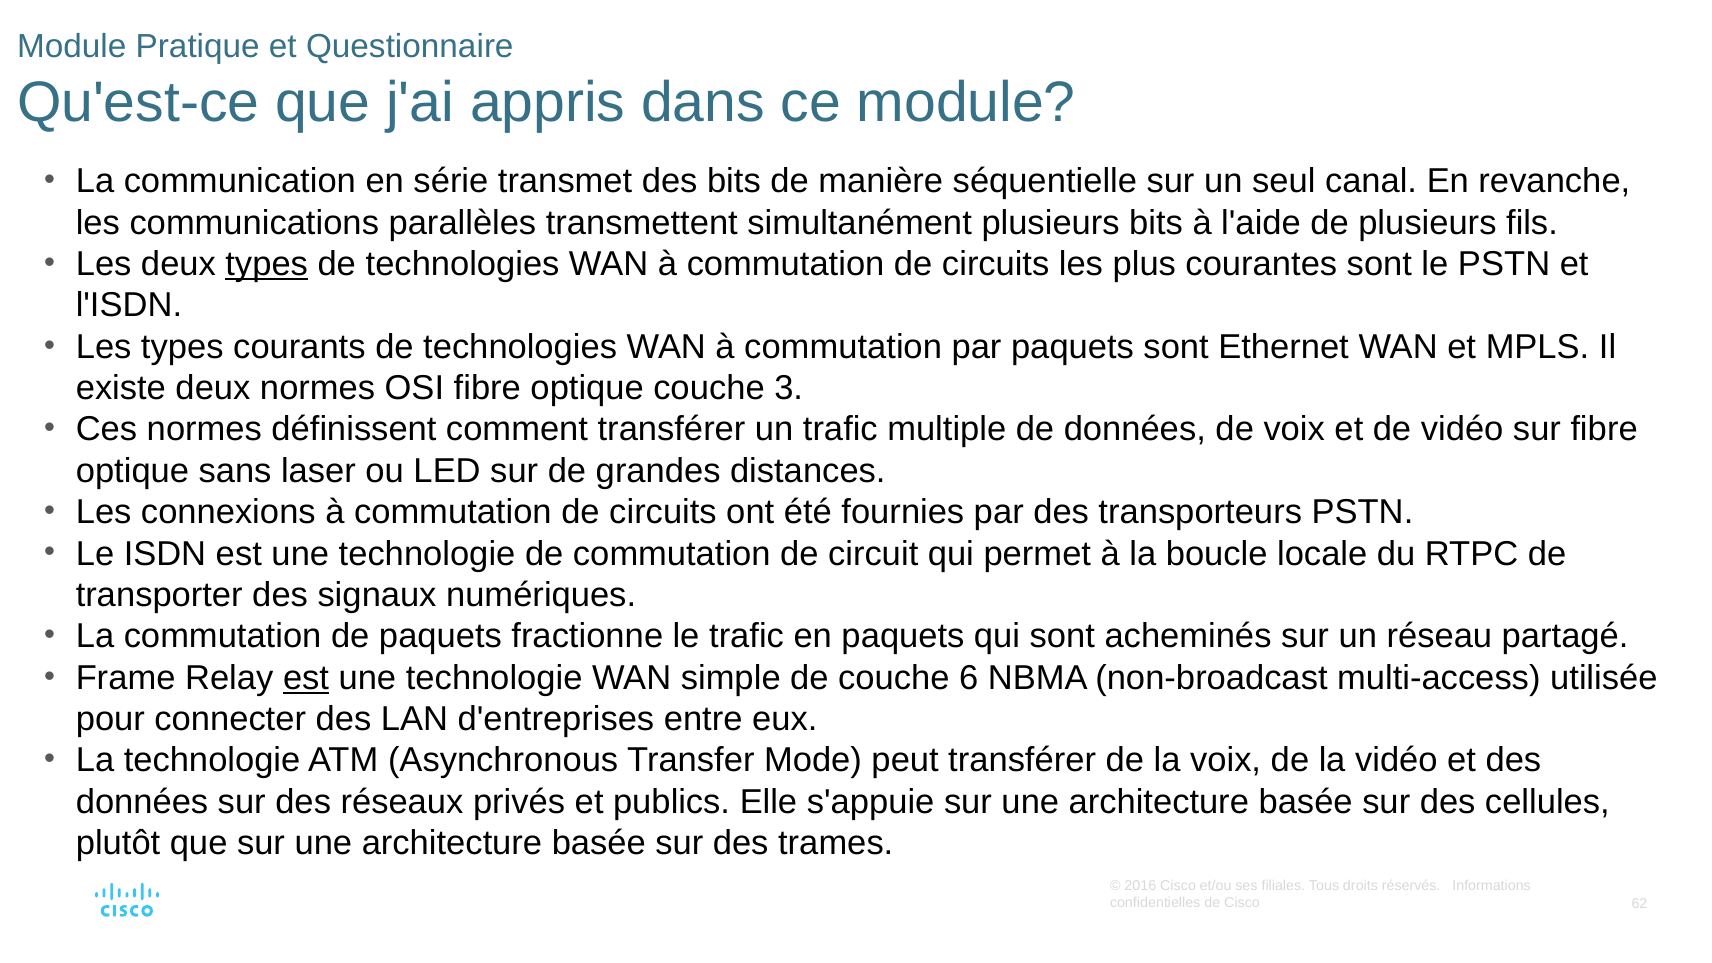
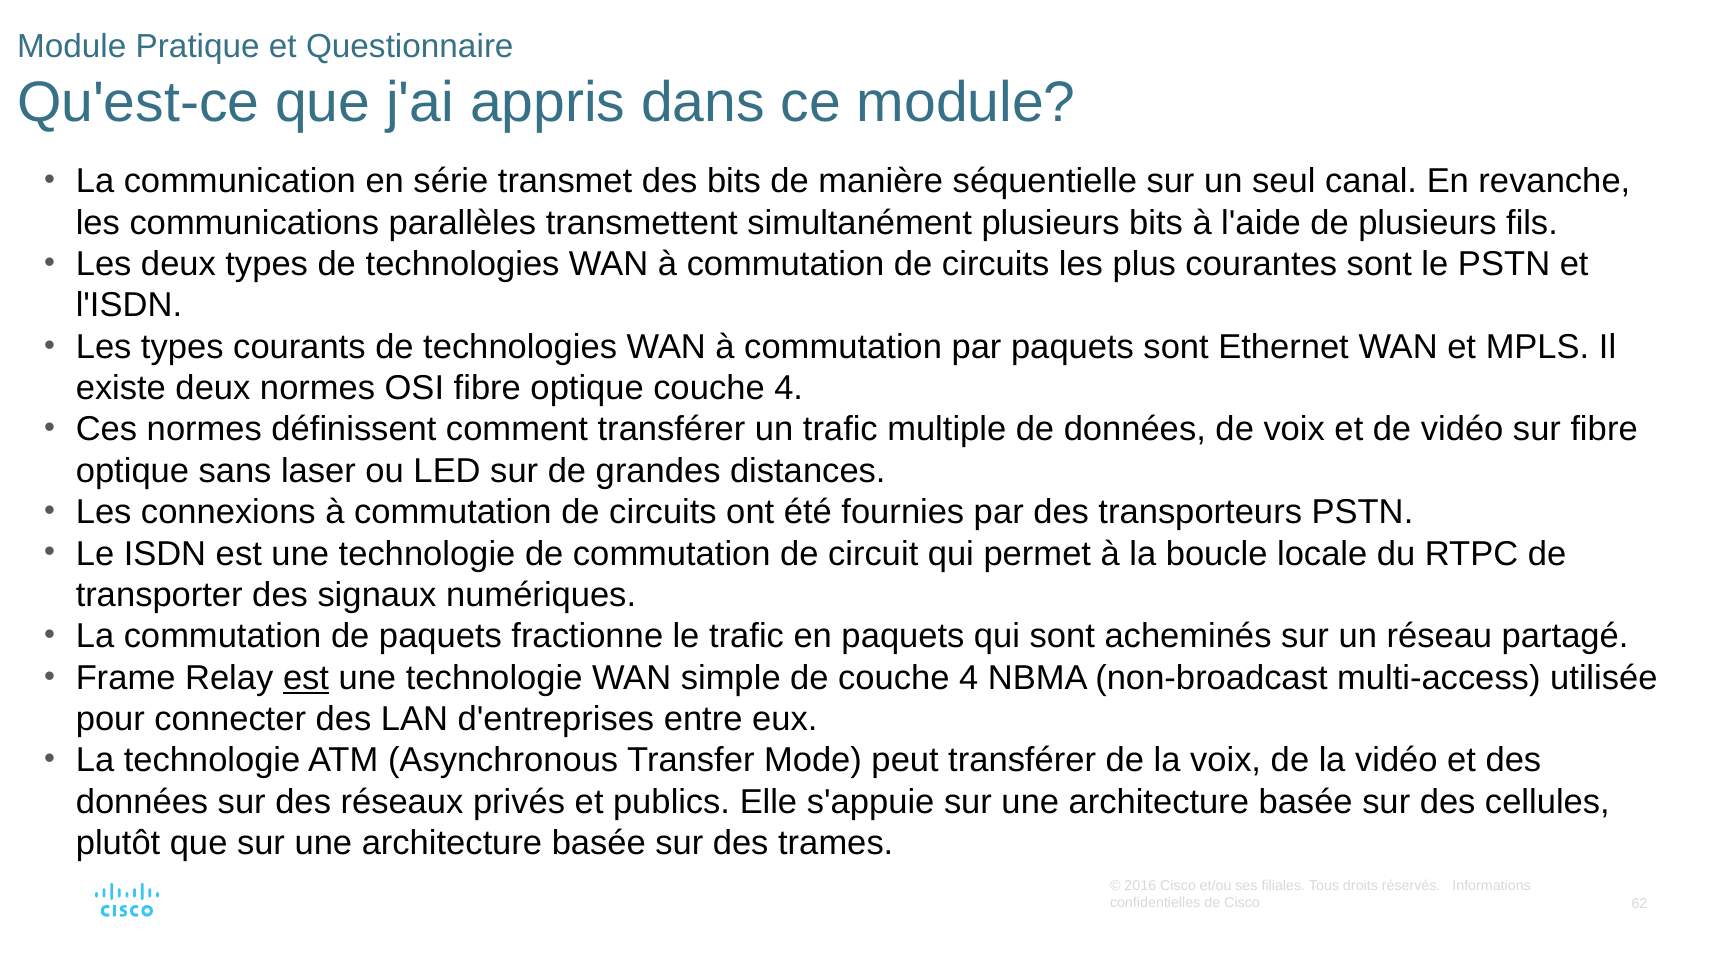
types underline: present -> none (267, 264)
optique couche 3: 3 -> 4 (789, 388)
de couche 6: 6 -> 4 (969, 678)
